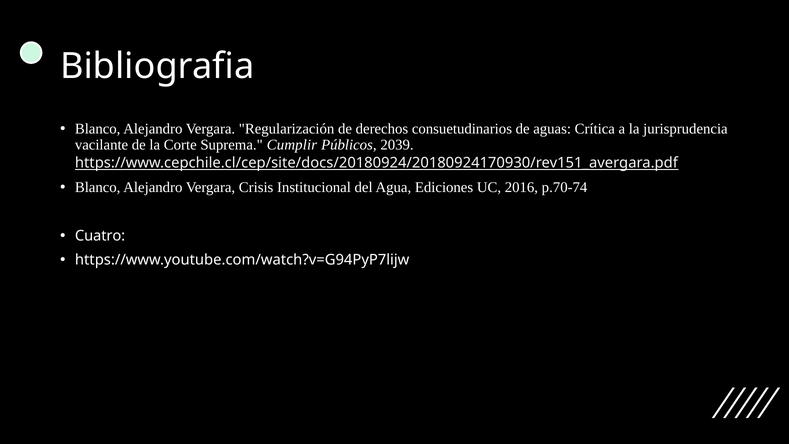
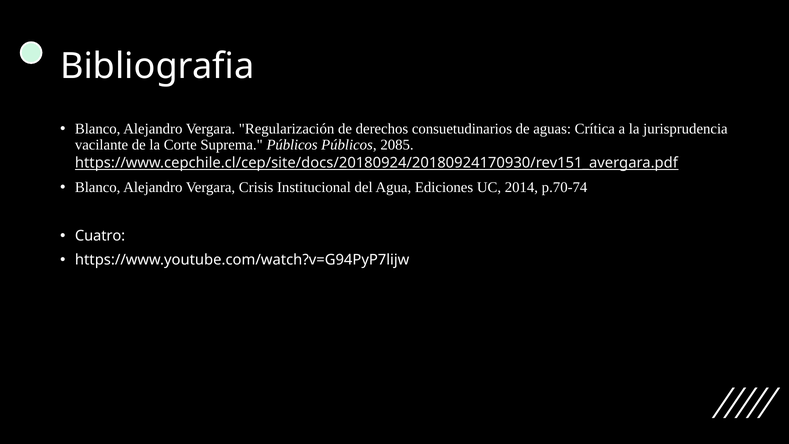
Suprema Cumplir: Cumplir -> Públicos (292, 145)
2039: 2039 -> 2085 (397, 145)
2016: 2016 -> 2014 (521, 187)
